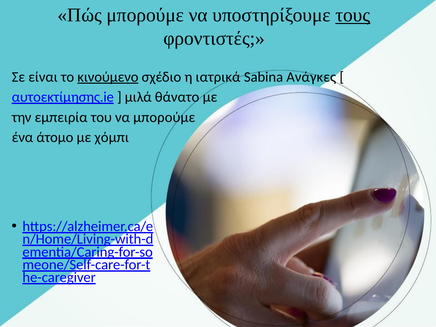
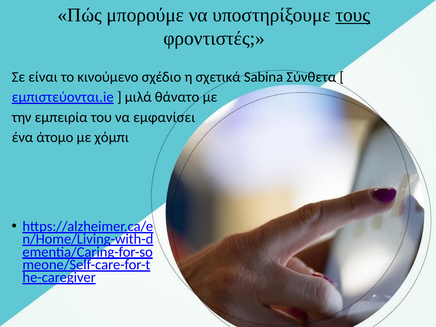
κινούμενο underline: present -> none (108, 77)
ιατρικά: ιατρικά -> σχετικά (218, 77)
Ανάγκες: Ανάγκες -> Σύνθετα (311, 77)
αυτοεκτίμησης.ie: αυτοεκτίμησης.ie -> εμπιστεύονται.ie (63, 97)
να μπορούμε: μπορούμε -> εμφανίσει (164, 117)
